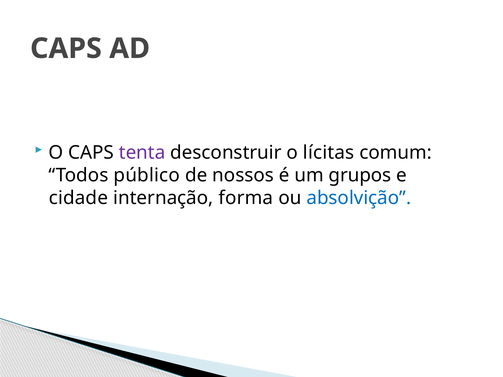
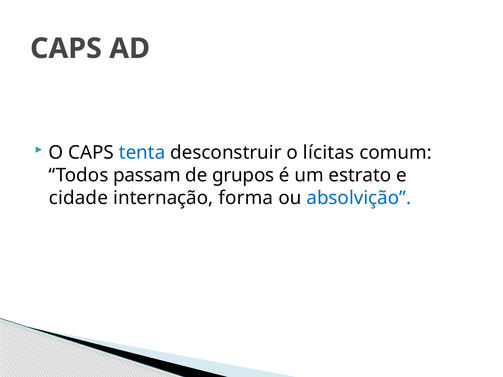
tenta colour: purple -> blue (142, 153)
público: público -> passam (147, 175)
nossos: nossos -> grupos (243, 175)
grupos: grupos -> estrato (360, 175)
